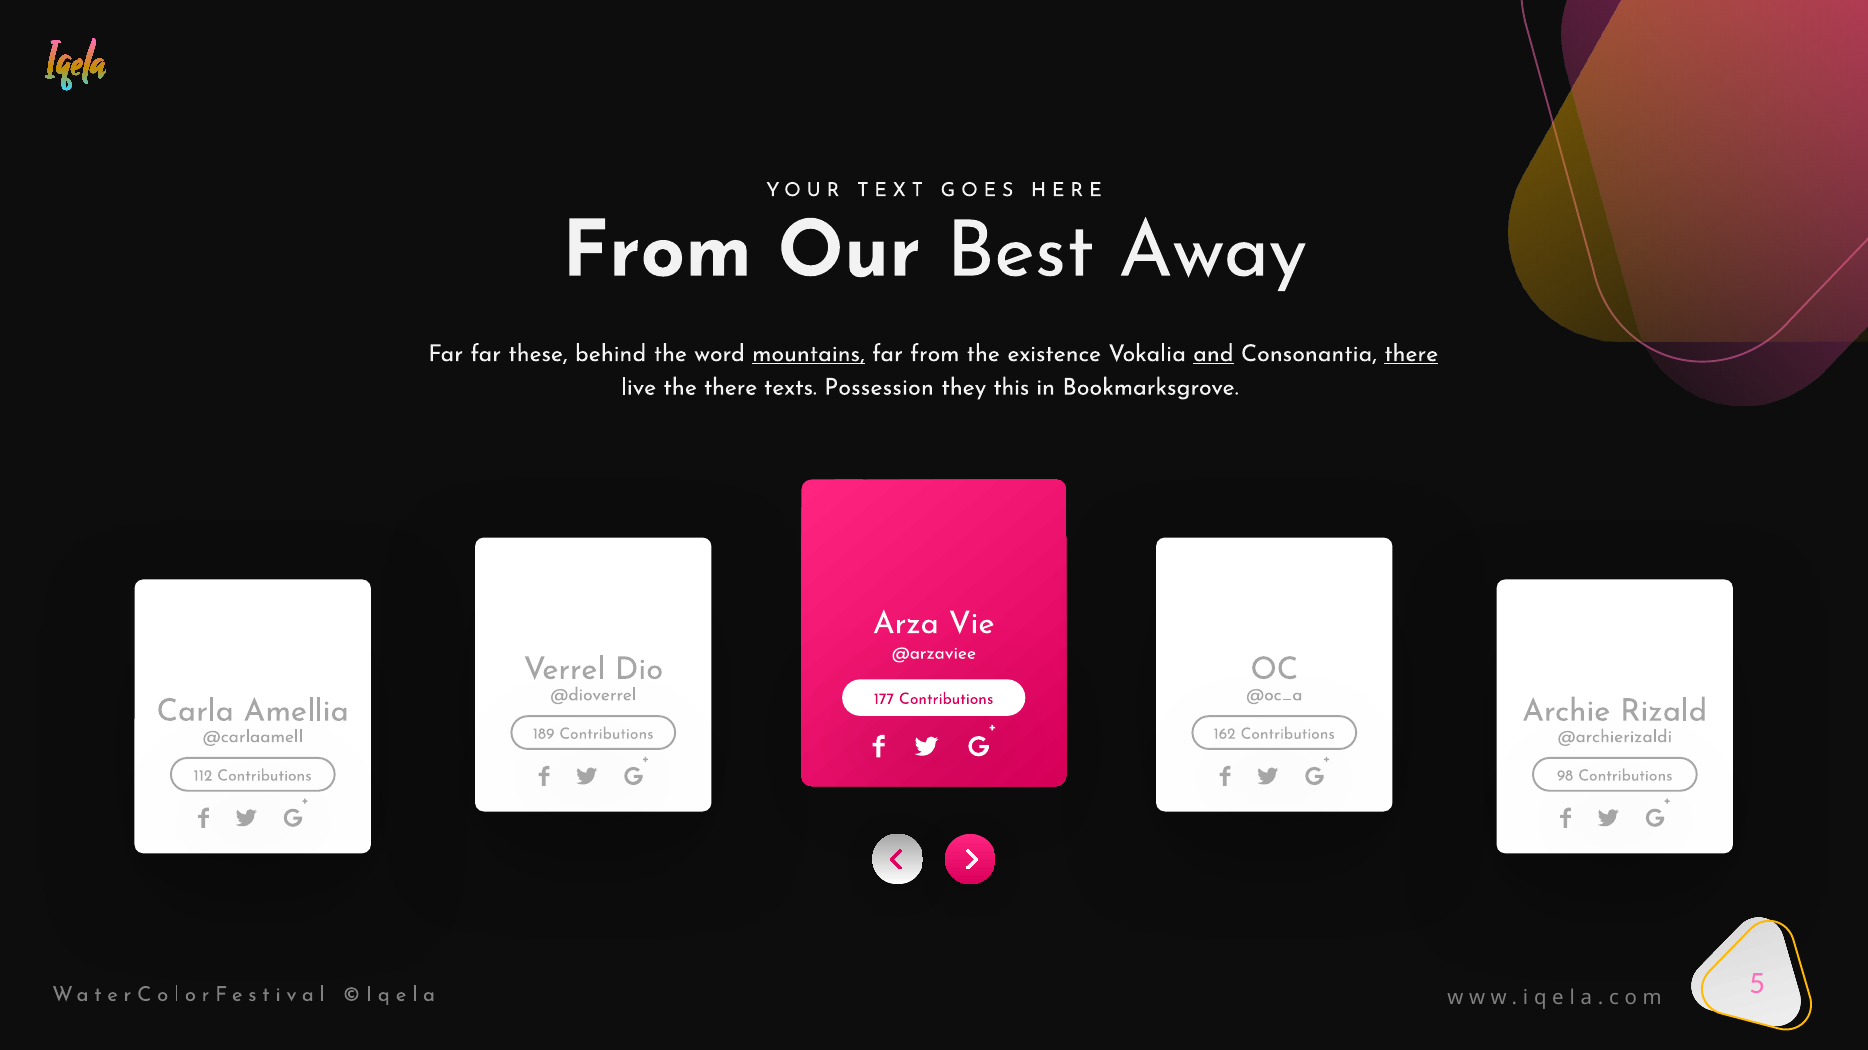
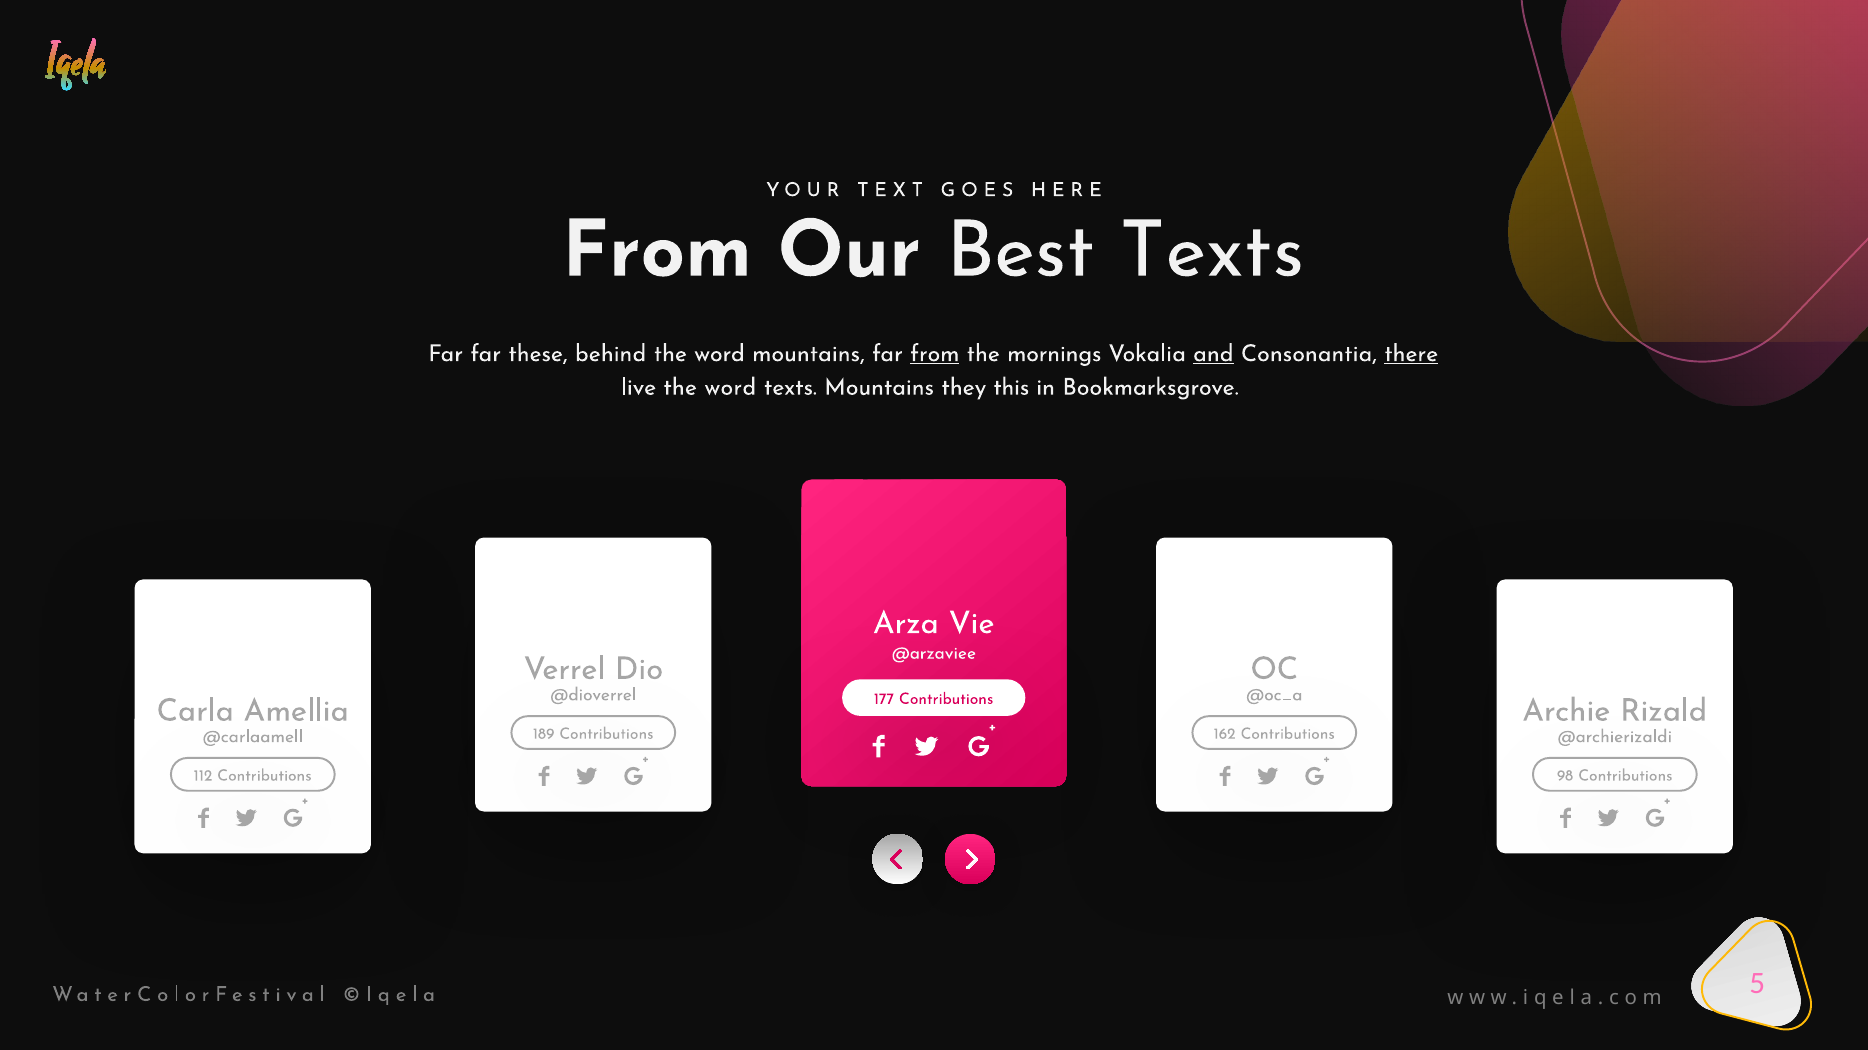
Best Away: Away -> Texts (1212, 250)
mountains underline: present -> none (808, 354)
from underline: none -> present (935, 354)
existence: existence -> mornings (1054, 354)
live the there: there -> word (730, 387)
texts Possession: Possession -> Mountains (879, 387)
